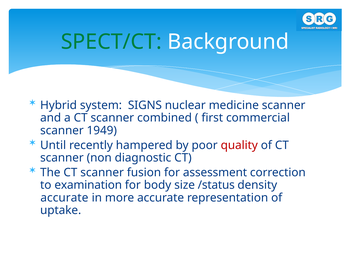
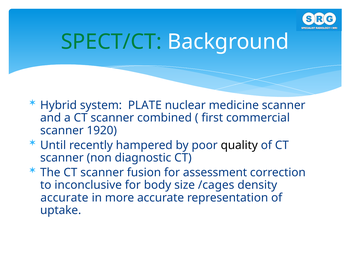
SIGNS: SIGNS -> PLATE (145, 105)
1949: 1949 -> 1920 (102, 130)
quality colour: red -> black (239, 145)
examination: examination -> inconclusive (88, 185)
/status: /status -> /cages (216, 185)
